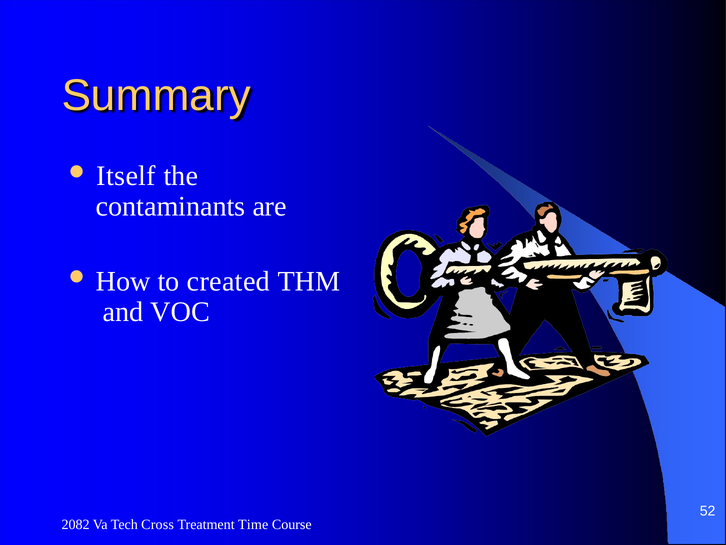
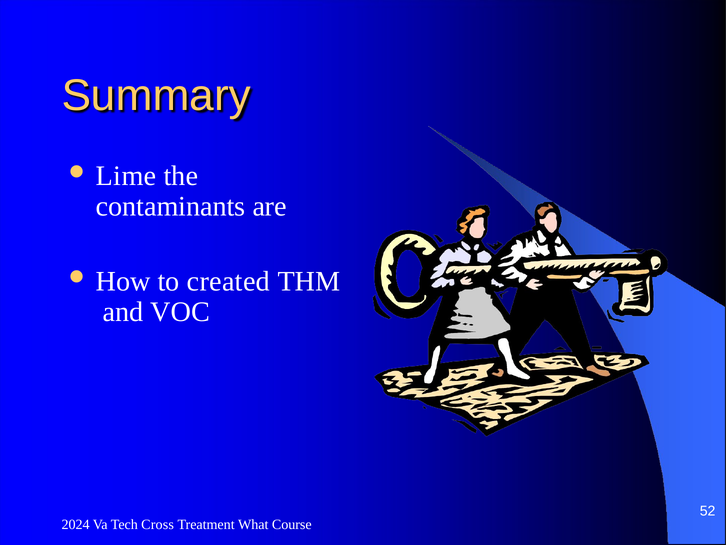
Itself: Itself -> Lime (126, 176)
2082: 2082 -> 2024 (76, 524)
Time: Time -> What (253, 524)
